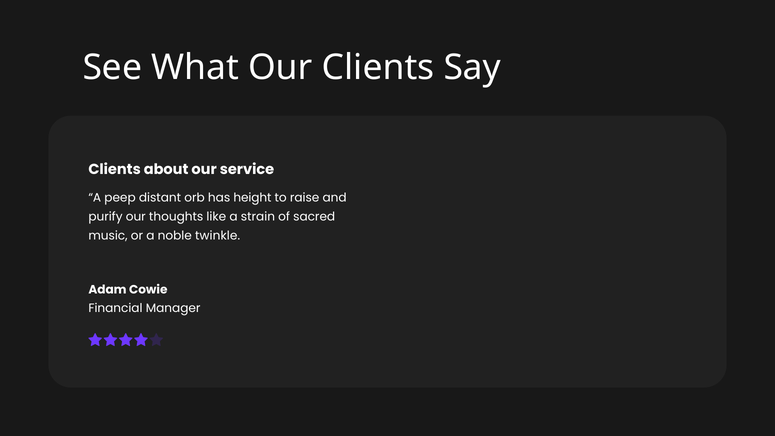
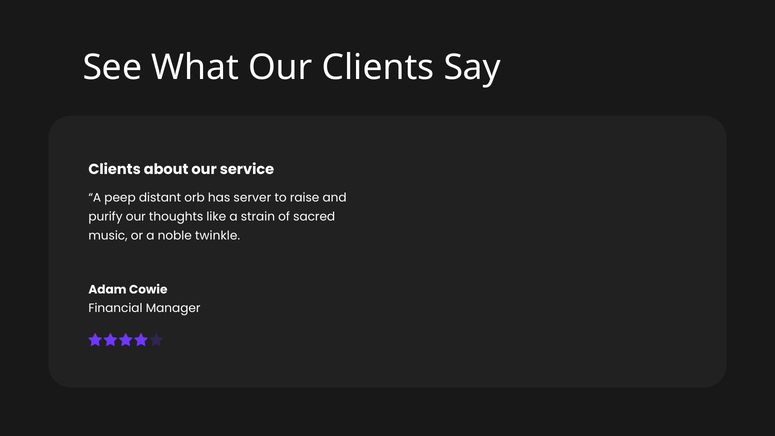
height: height -> server (252, 198)
